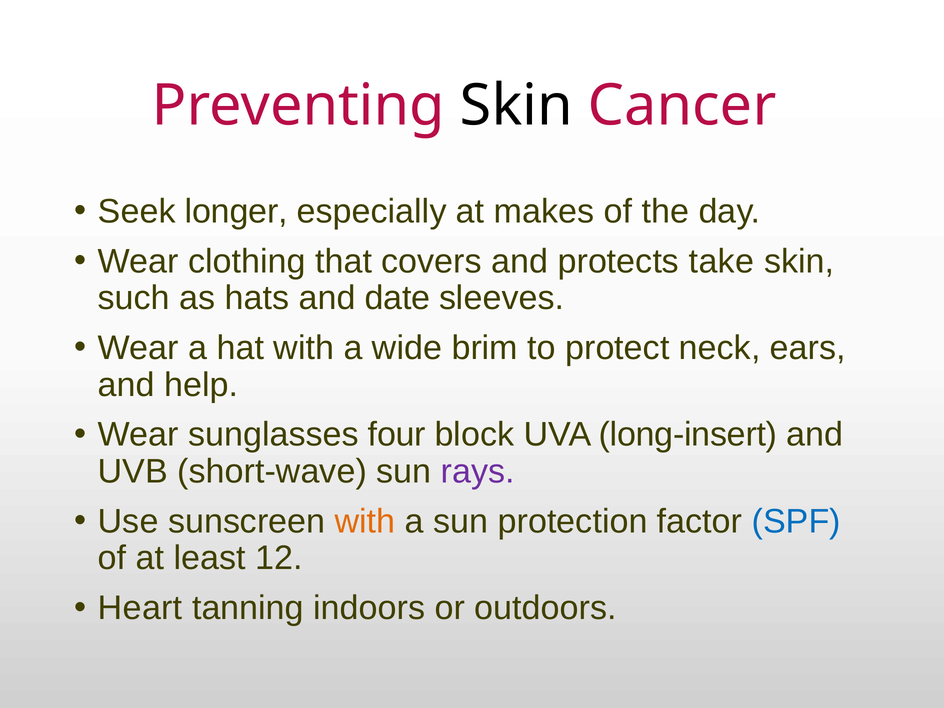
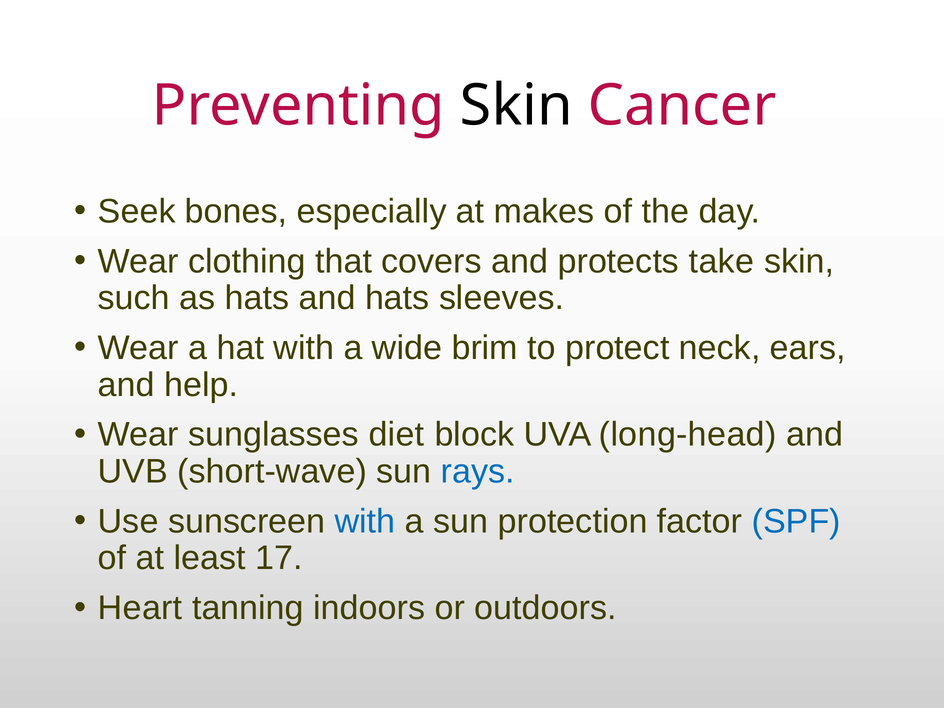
longer: longer -> bones (236, 211)
and date: date -> hats (397, 298)
four: four -> diet (396, 435)
long-insert: long-insert -> long-head (688, 435)
rays colour: purple -> blue (478, 471)
with colour: orange -> blue (365, 521)
12: 12 -> 17 (279, 558)
